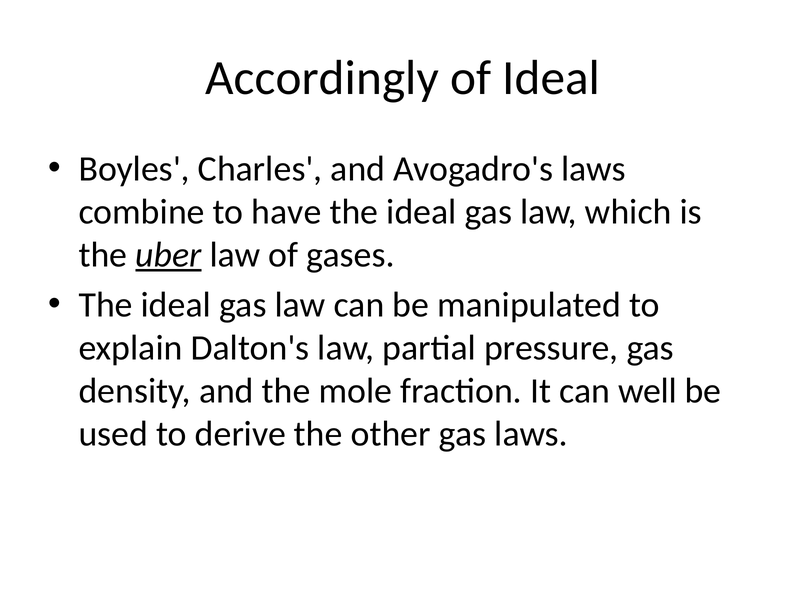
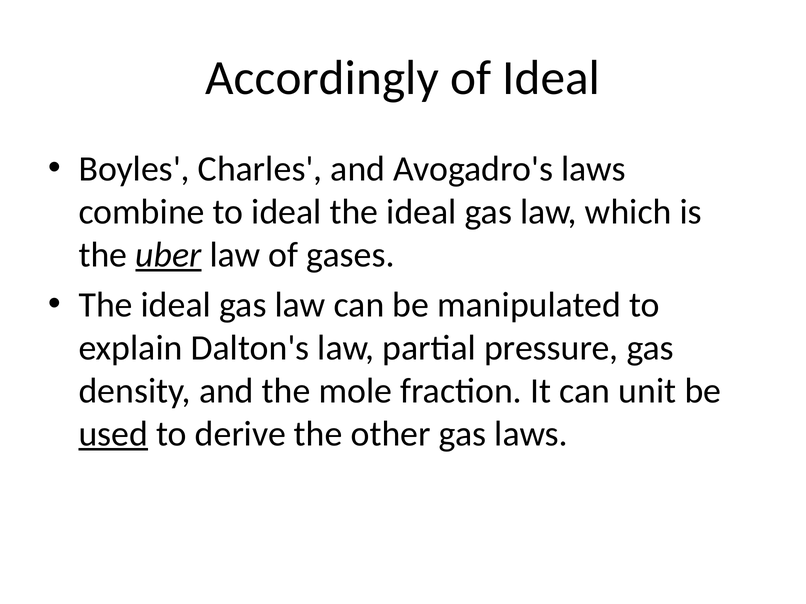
to have: have -> ideal (286, 212)
well: well -> unit (647, 391)
used underline: none -> present (113, 434)
